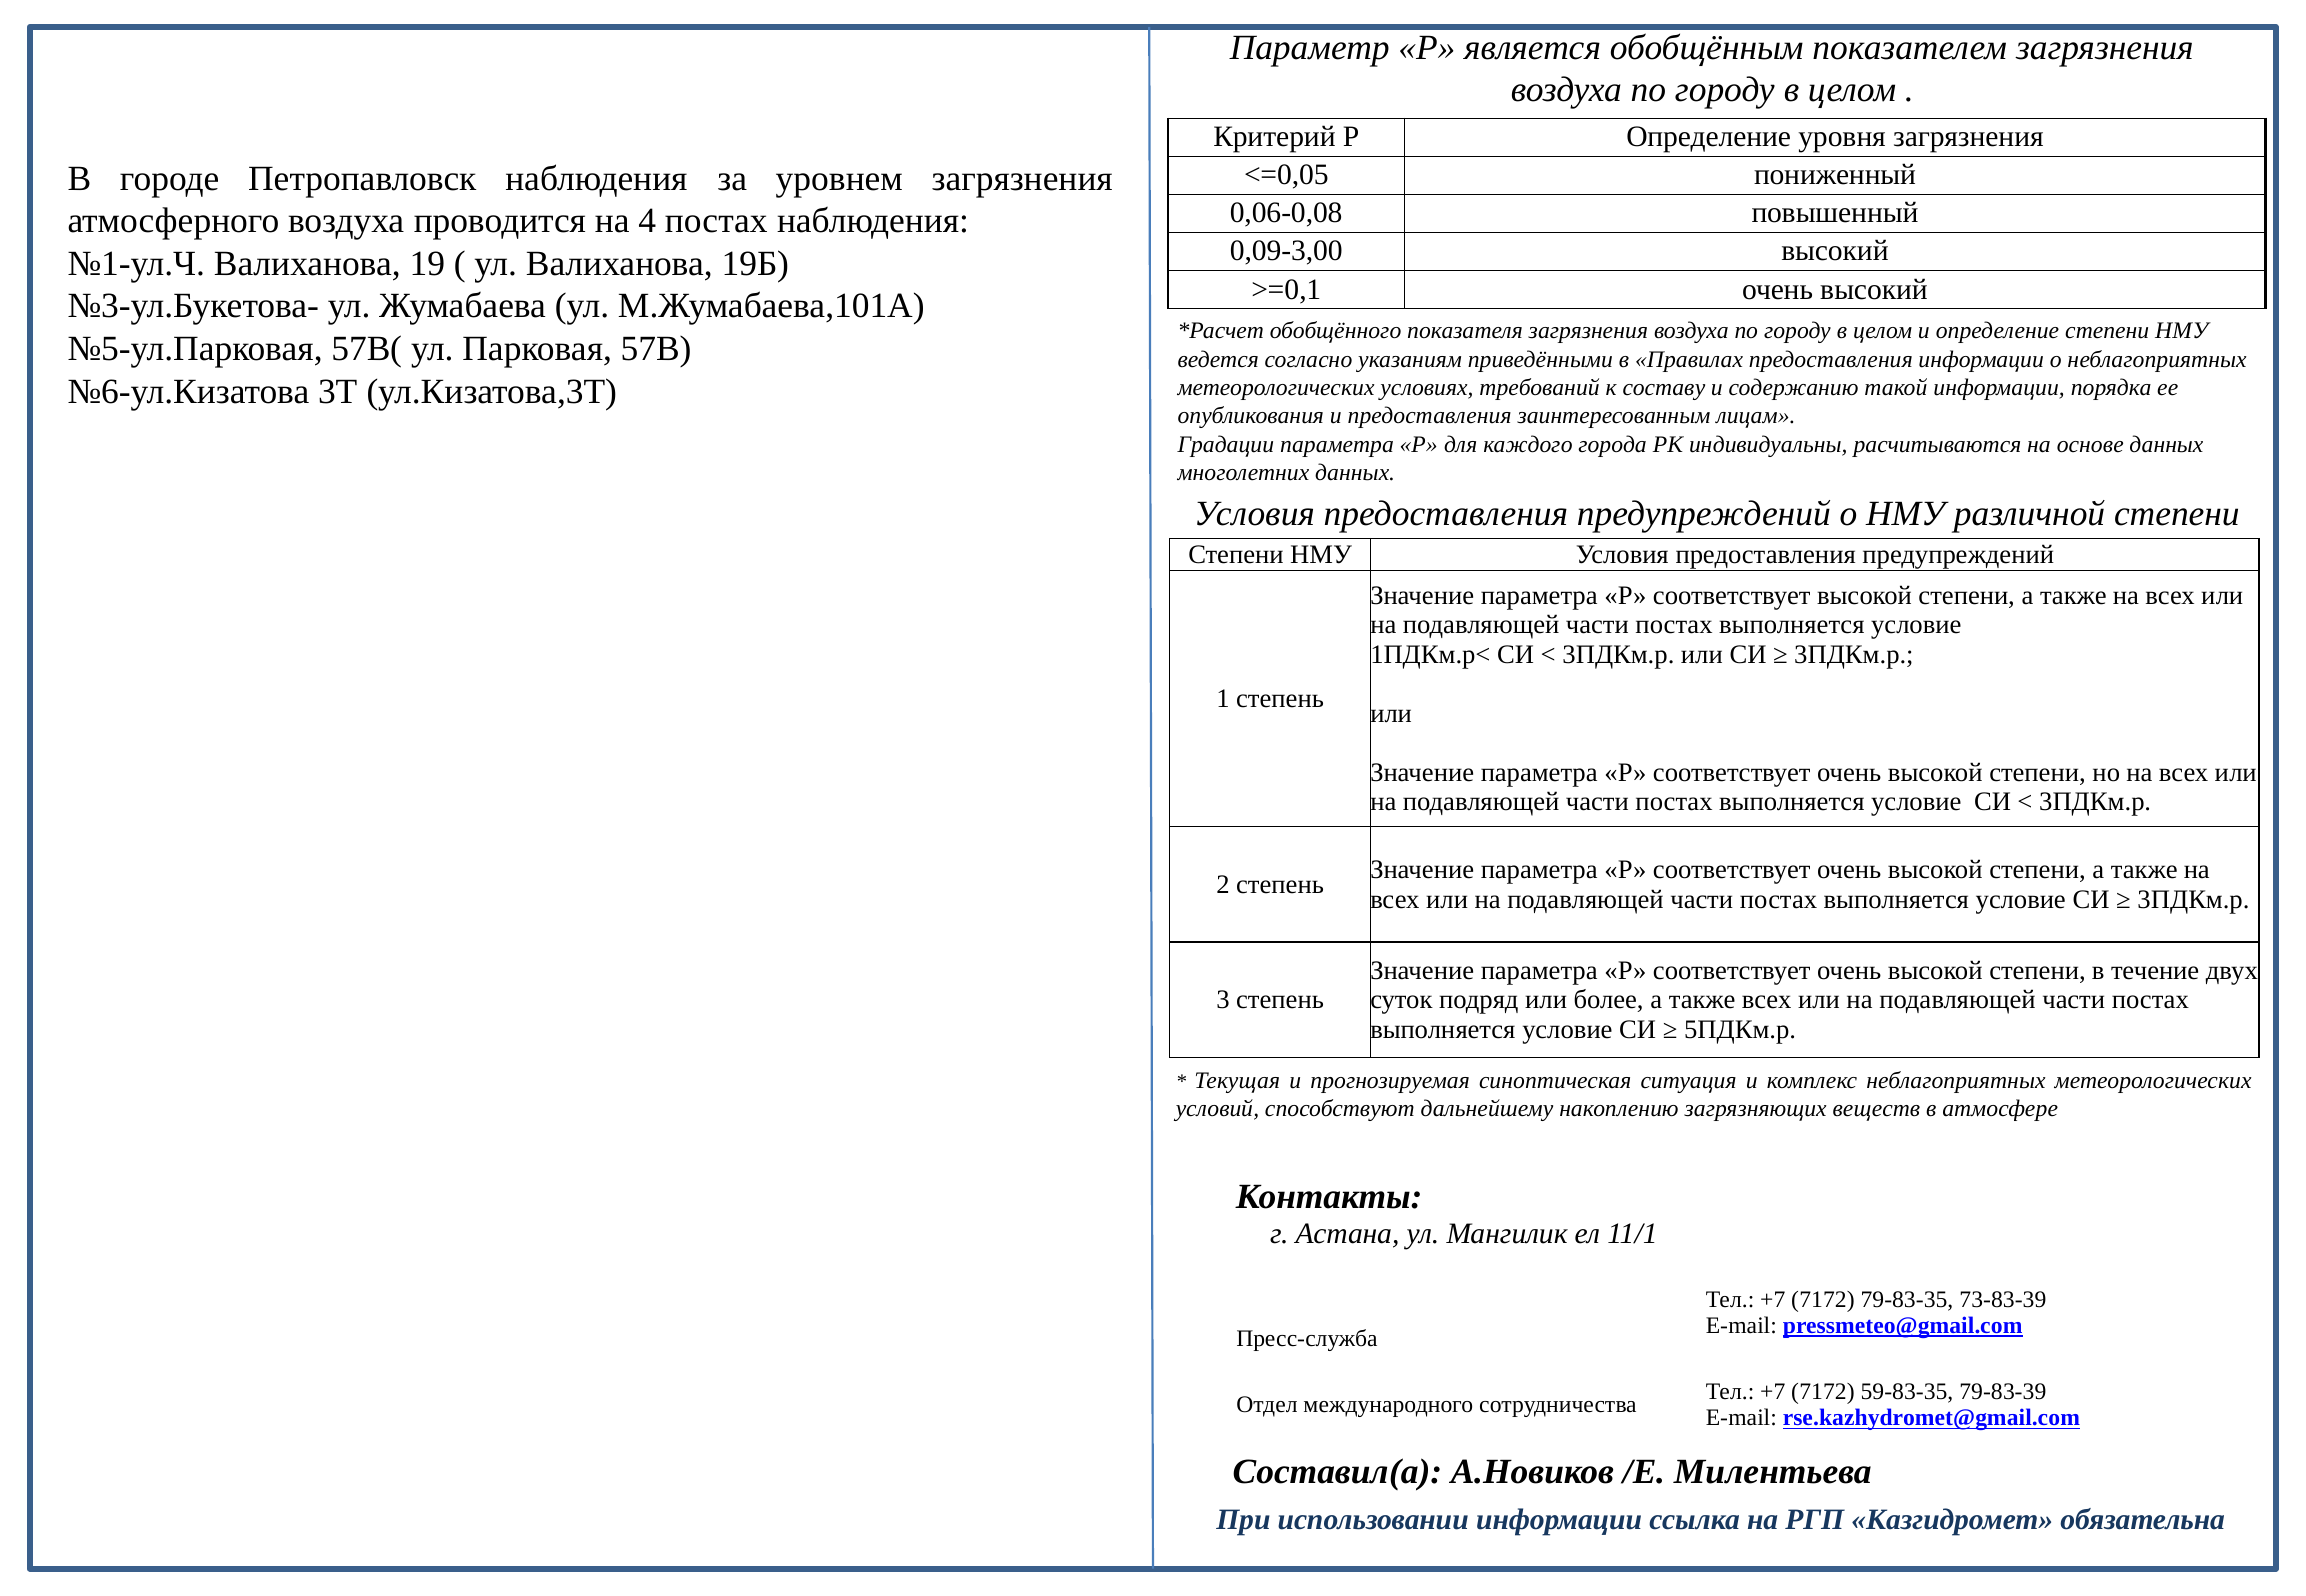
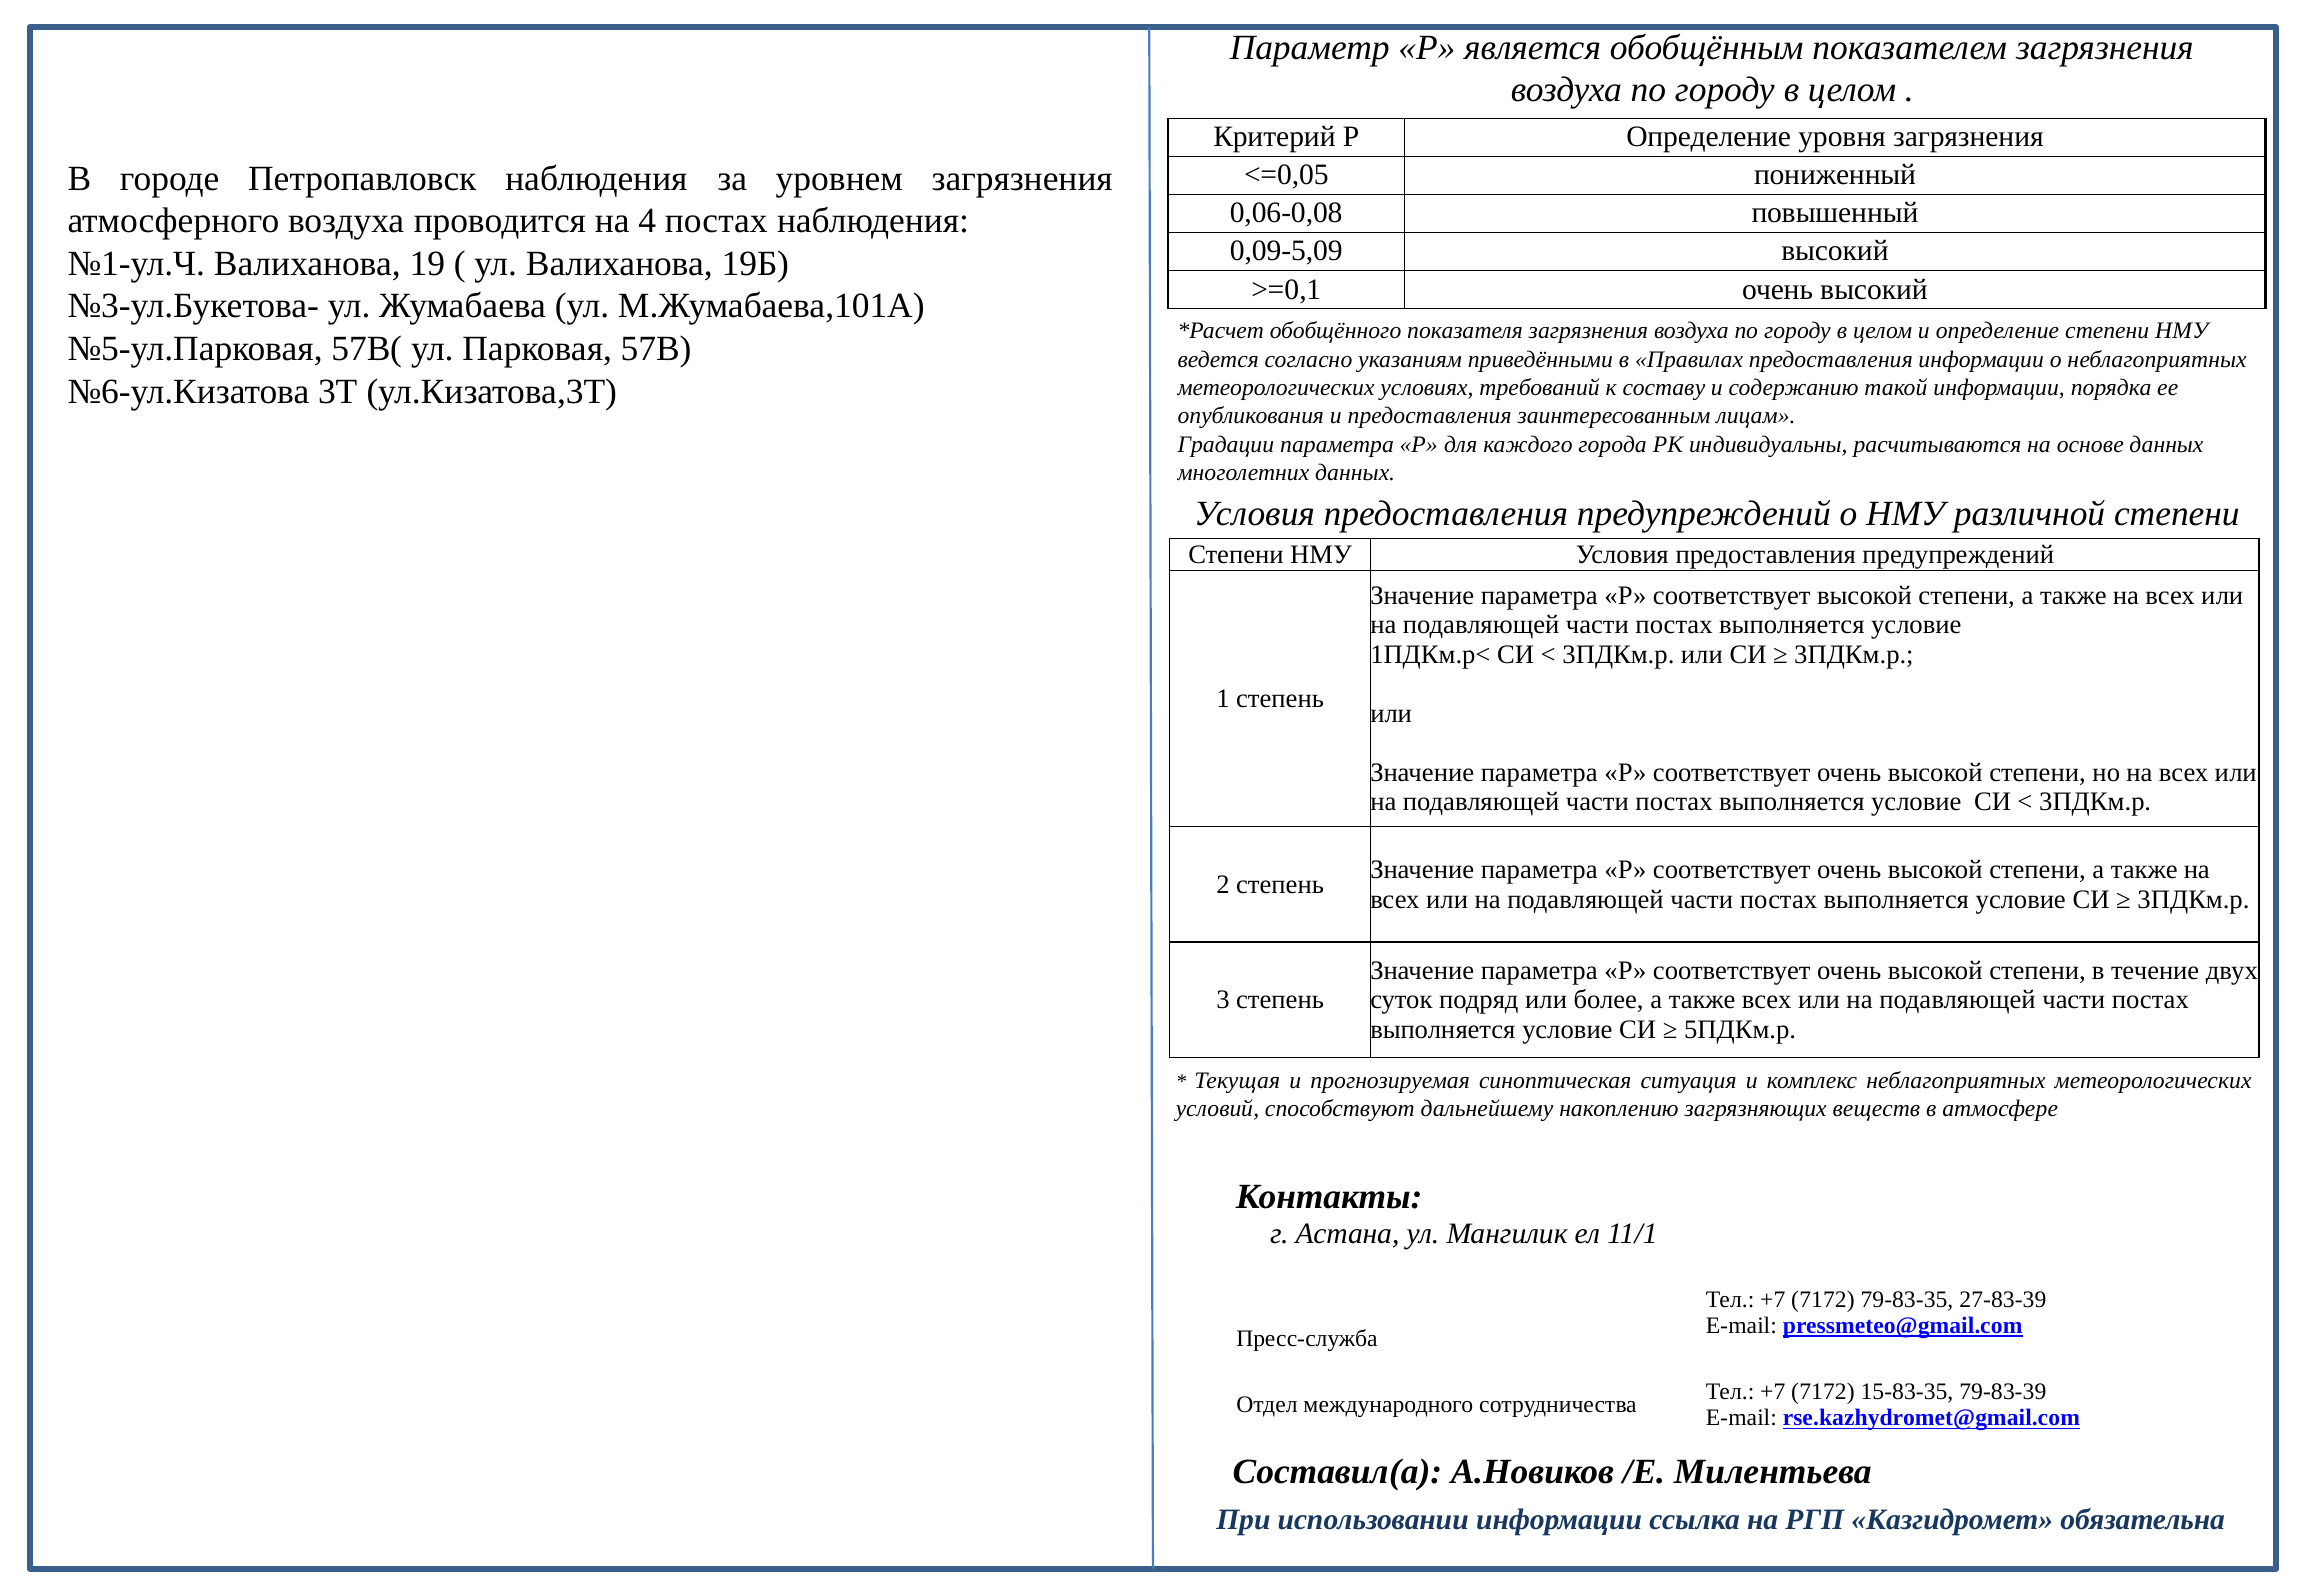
0,09-3,00: 0,09-3,00 -> 0,09-5,09 (1286, 251)
73-83-39: 73-83-39 -> 27-83-39 (2003, 1300)
59-83-35: 59-83-35 -> 15-83-35 (1907, 1392)
